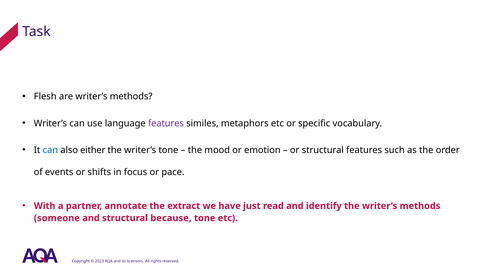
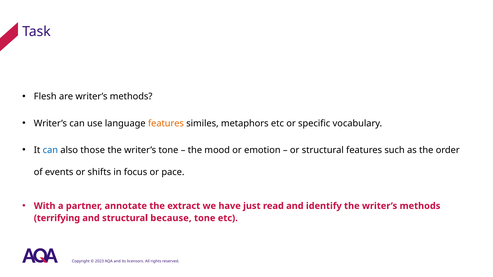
features colour: purple -> orange (166, 123)
either: either -> those (93, 150)
someone: someone -> terrifying (57, 218)
